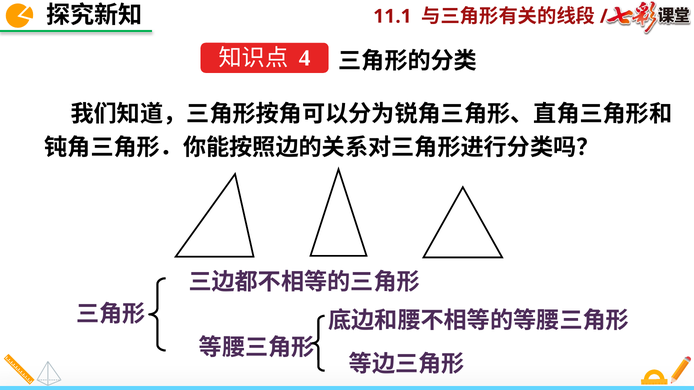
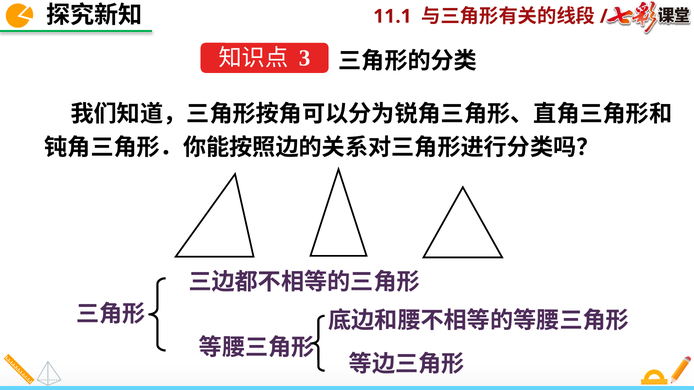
4: 4 -> 3 (305, 58)
